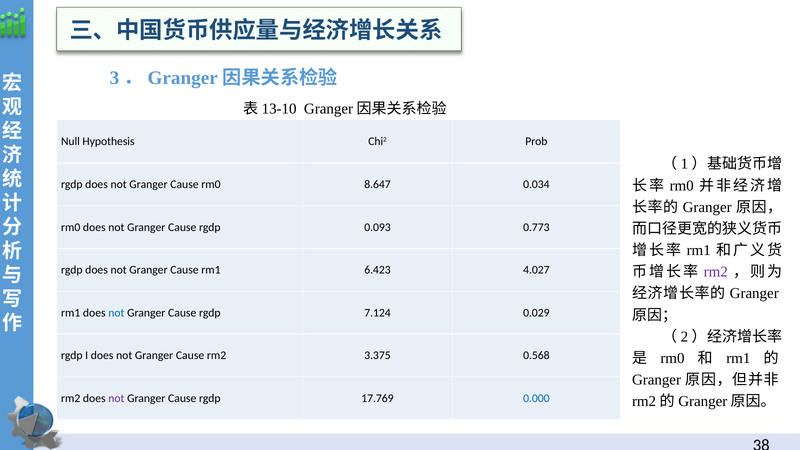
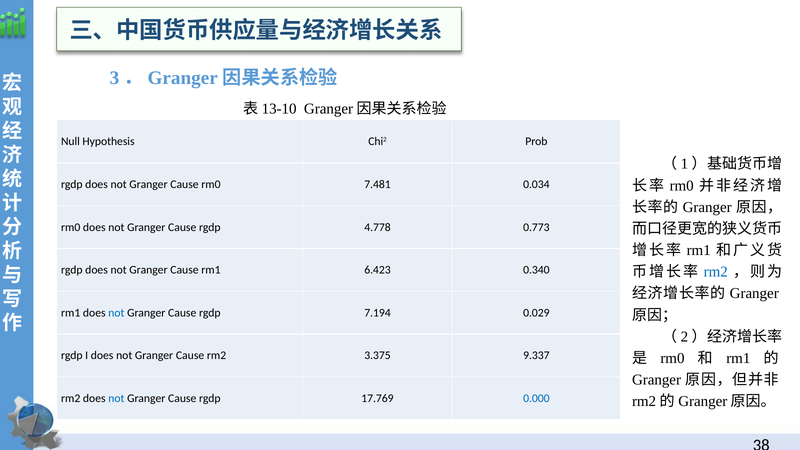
8.647: 8.647 -> 7.481 (377, 185)
0.093: 0.093 -> 4.778 (377, 227)
4.027: 4.027 -> 0.340 (536, 270)
rm2 colour: purple -> blue (716, 272)
7.124: 7.124 -> 7.194 (377, 313)
0.568: 0.568 -> 9.337 (536, 355)
not colour: purple -> blue (116, 398)
